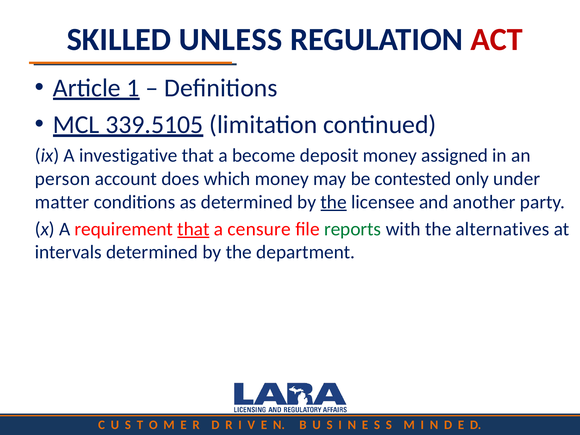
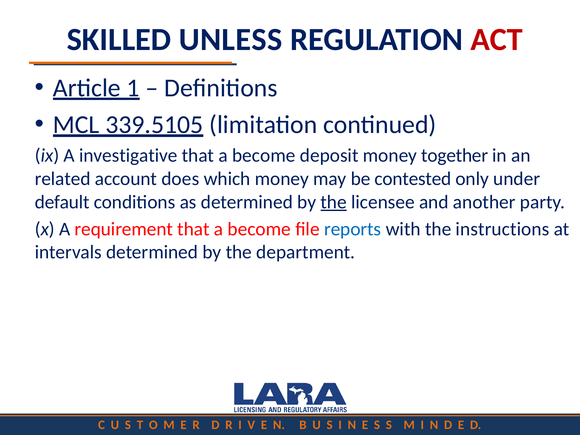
assigned: assigned -> together (455, 156)
person: person -> related (63, 179)
matter: matter -> default (62, 202)
that underline: present -> none (193, 229)
censure: censure -> become (259, 229)
reports colour: green -> blue (353, 229)
alternatives: alternatives -> instructions (502, 229)
